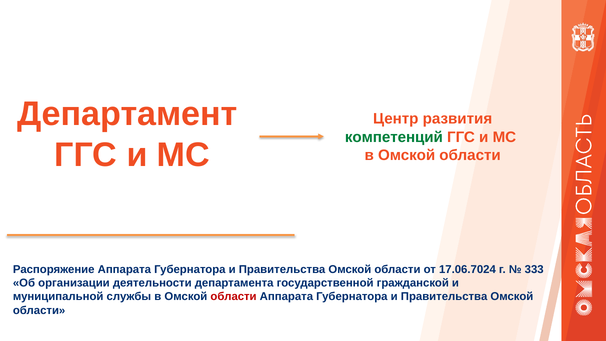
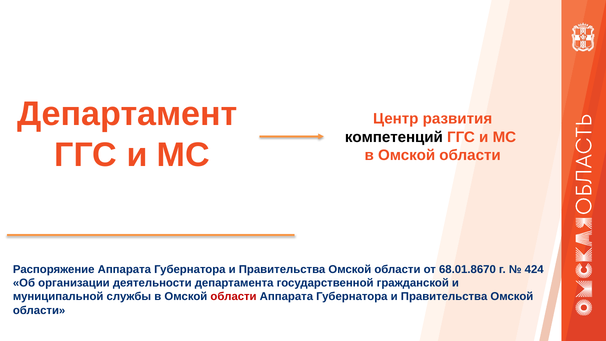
компетенций colour: green -> black (394, 137)
17.06.7024: 17.06.7024 -> 68.01.8670 (467, 269)
333: 333 -> 424 (534, 269)
